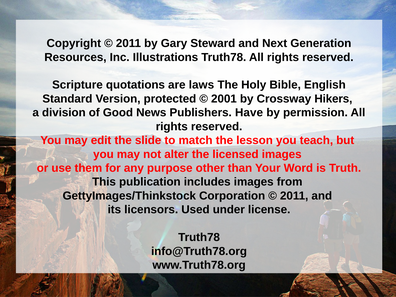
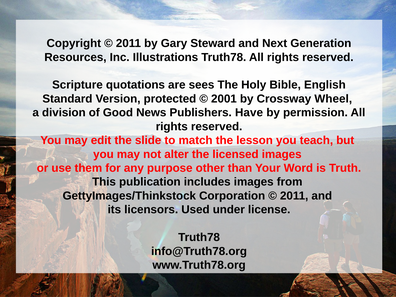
laws: laws -> sees (202, 85)
Hikers: Hikers -> Wheel (333, 99)
